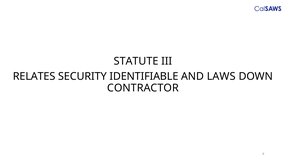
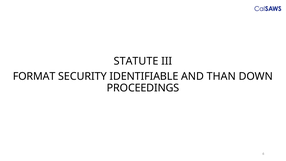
RELATES: RELATES -> FORMAT (34, 76)
LAWS: LAWS -> THAN (221, 76)
CONTRACTOR: CONTRACTOR -> PROCEEDINGS (143, 88)
